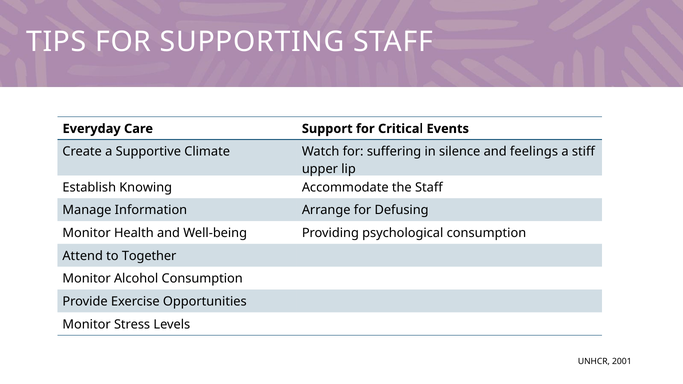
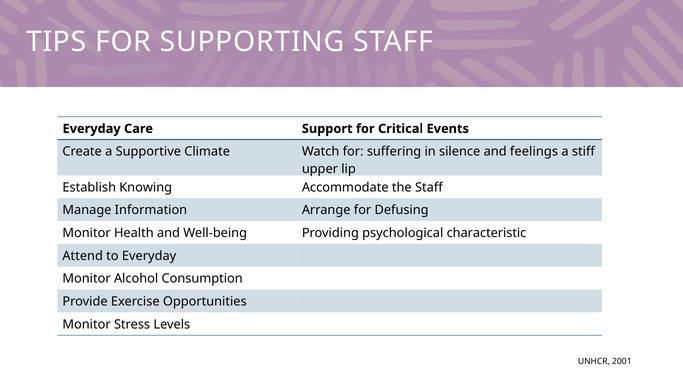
psychological consumption: consumption -> characteristic (487, 233)
to Together: Together -> Everyday (149, 256)
